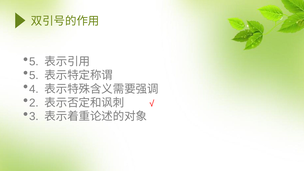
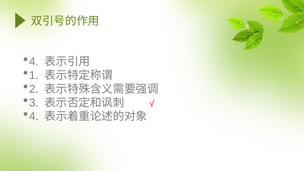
5: 5 -> 4 (34, 62)
5: 5 -> 1 (34, 75)
4: 4 -> 2 (34, 89)
2: 2 -> 3 (34, 103)
3: 3 -> 4 (34, 116)
